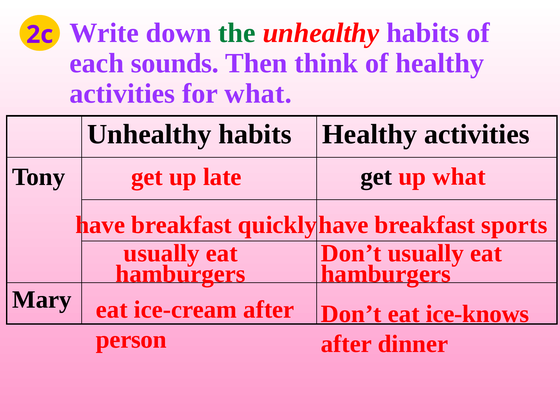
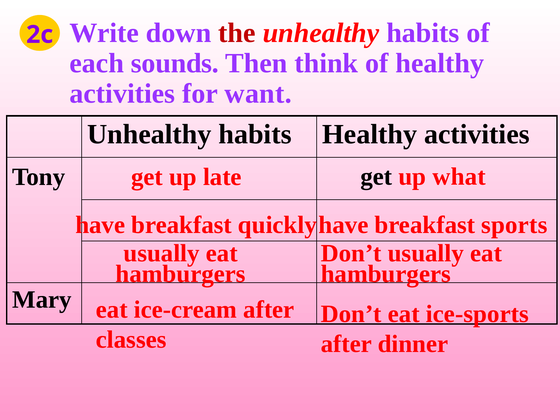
the colour: green -> red (237, 33)
for what: what -> want (258, 93)
ice-knows: ice-knows -> ice-sports (477, 314)
person: person -> classes (131, 339)
